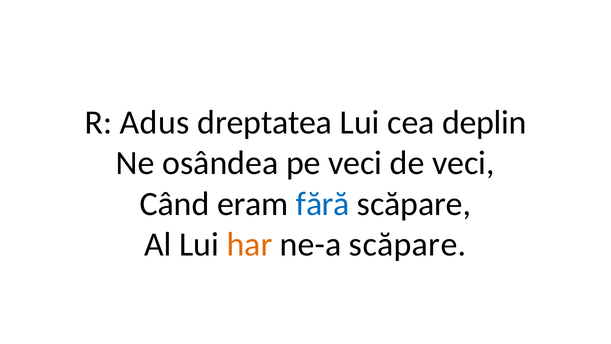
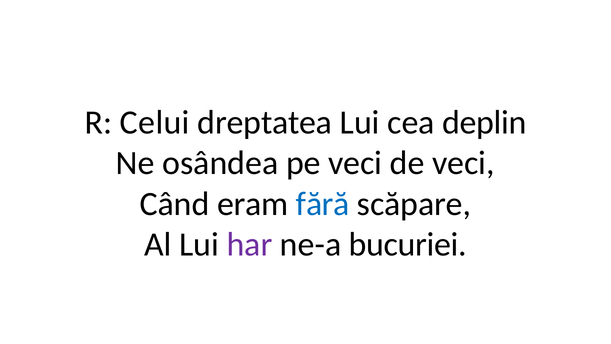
Adus: Adus -> Celui (155, 122)
har colour: orange -> purple (249, 244)
ne-a scăpare: scăpare -> bucuriei (408, 244)
